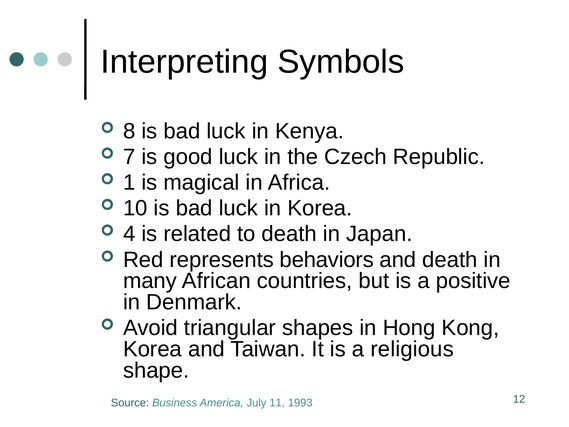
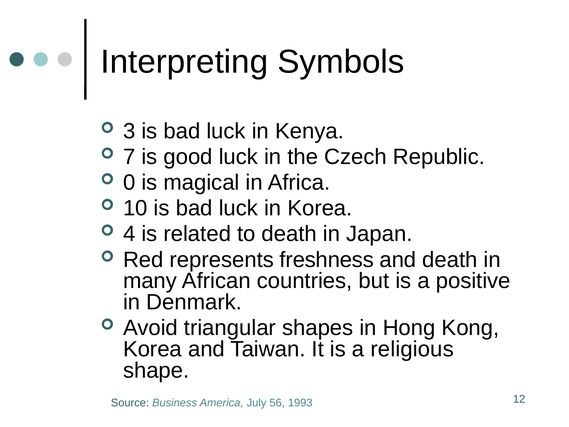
8: 8 -> 3 (129, 131)
1: 1 -> 0 (129, 182)
behaviors: behaviors -> freshness (327, 260)
11: 11 -> 56 (277, 403)
